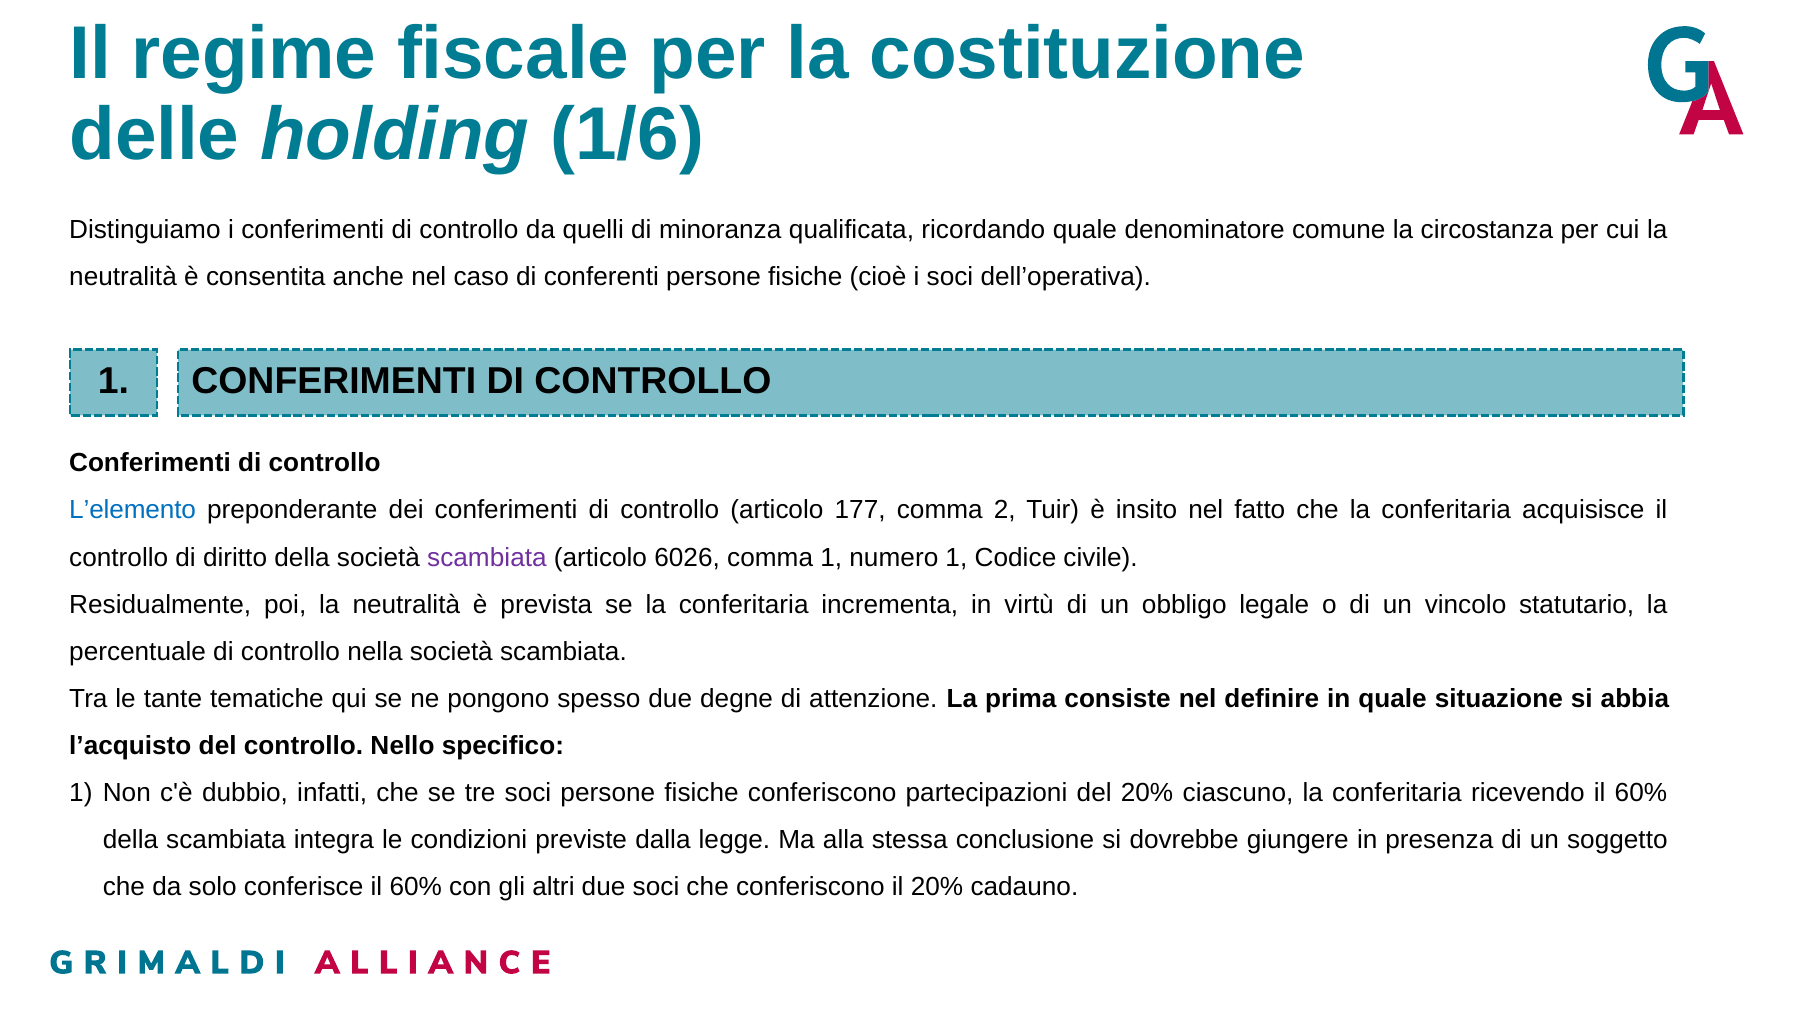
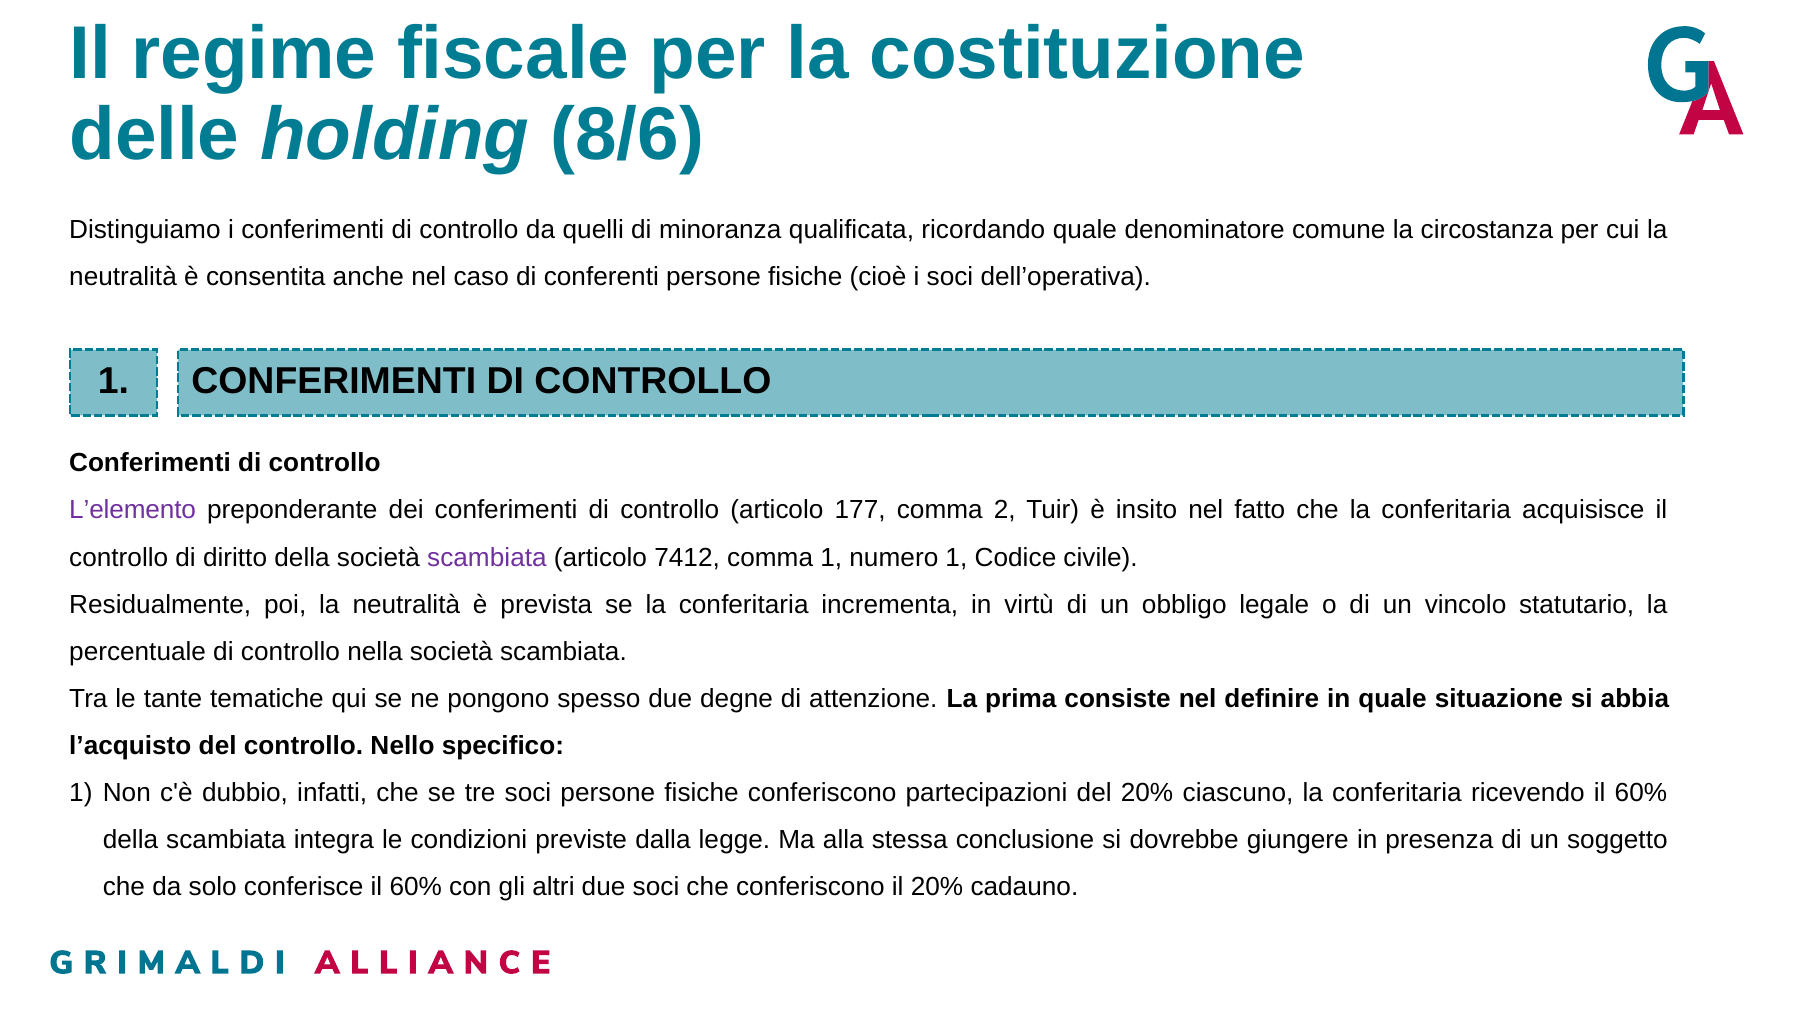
1/6: 1/6 -> 8/6 (627, 135)
L’elemento colour: blue -> purple (133, 510)
6026: 6026 -> 7412 (687, 557)
